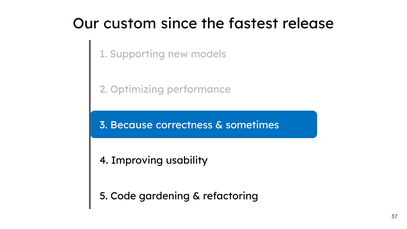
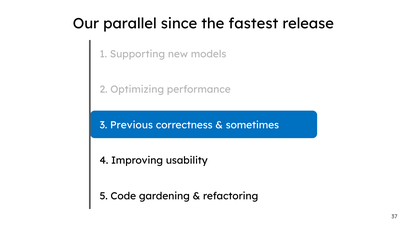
custom: custom -> parallel (130, 24)
Because: Because -> Previous (132, 125)
